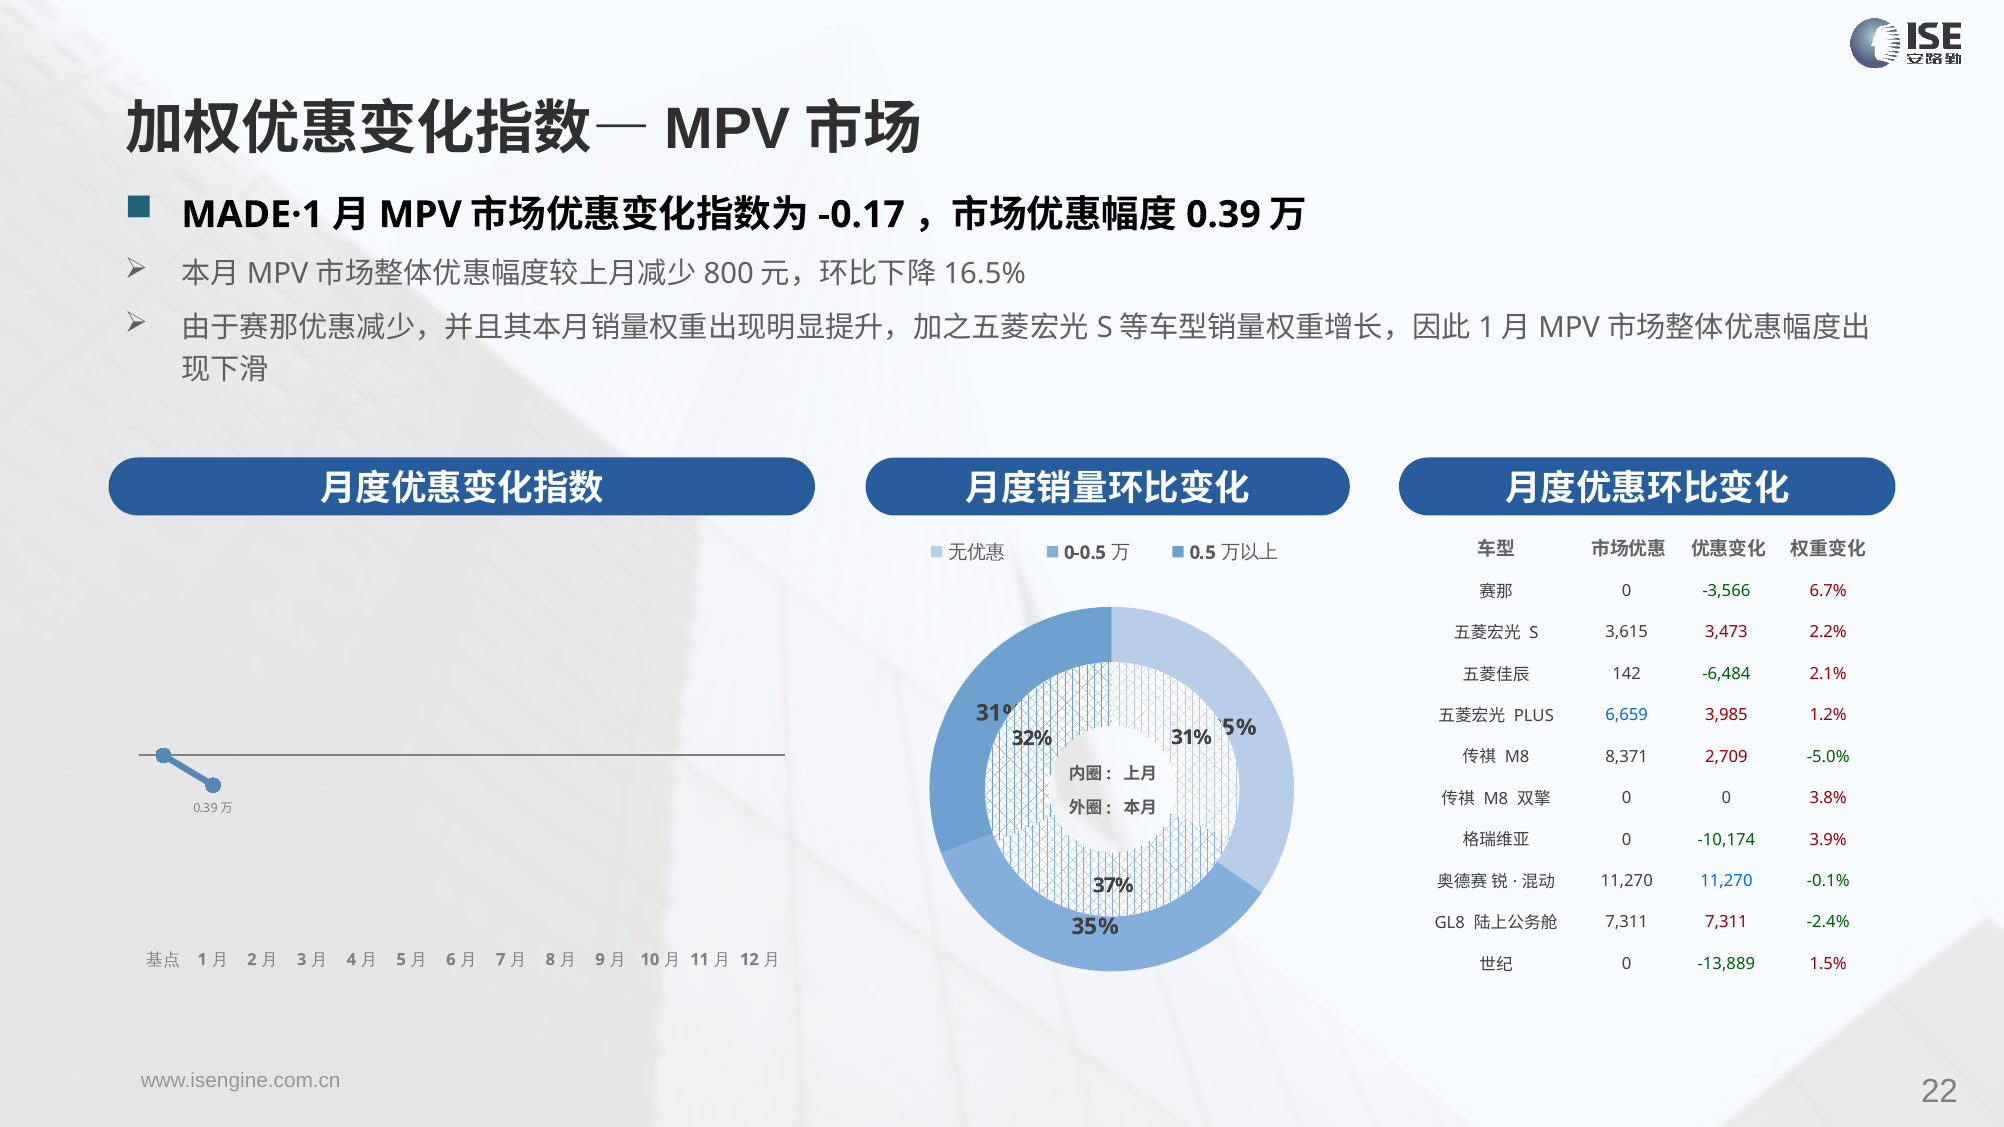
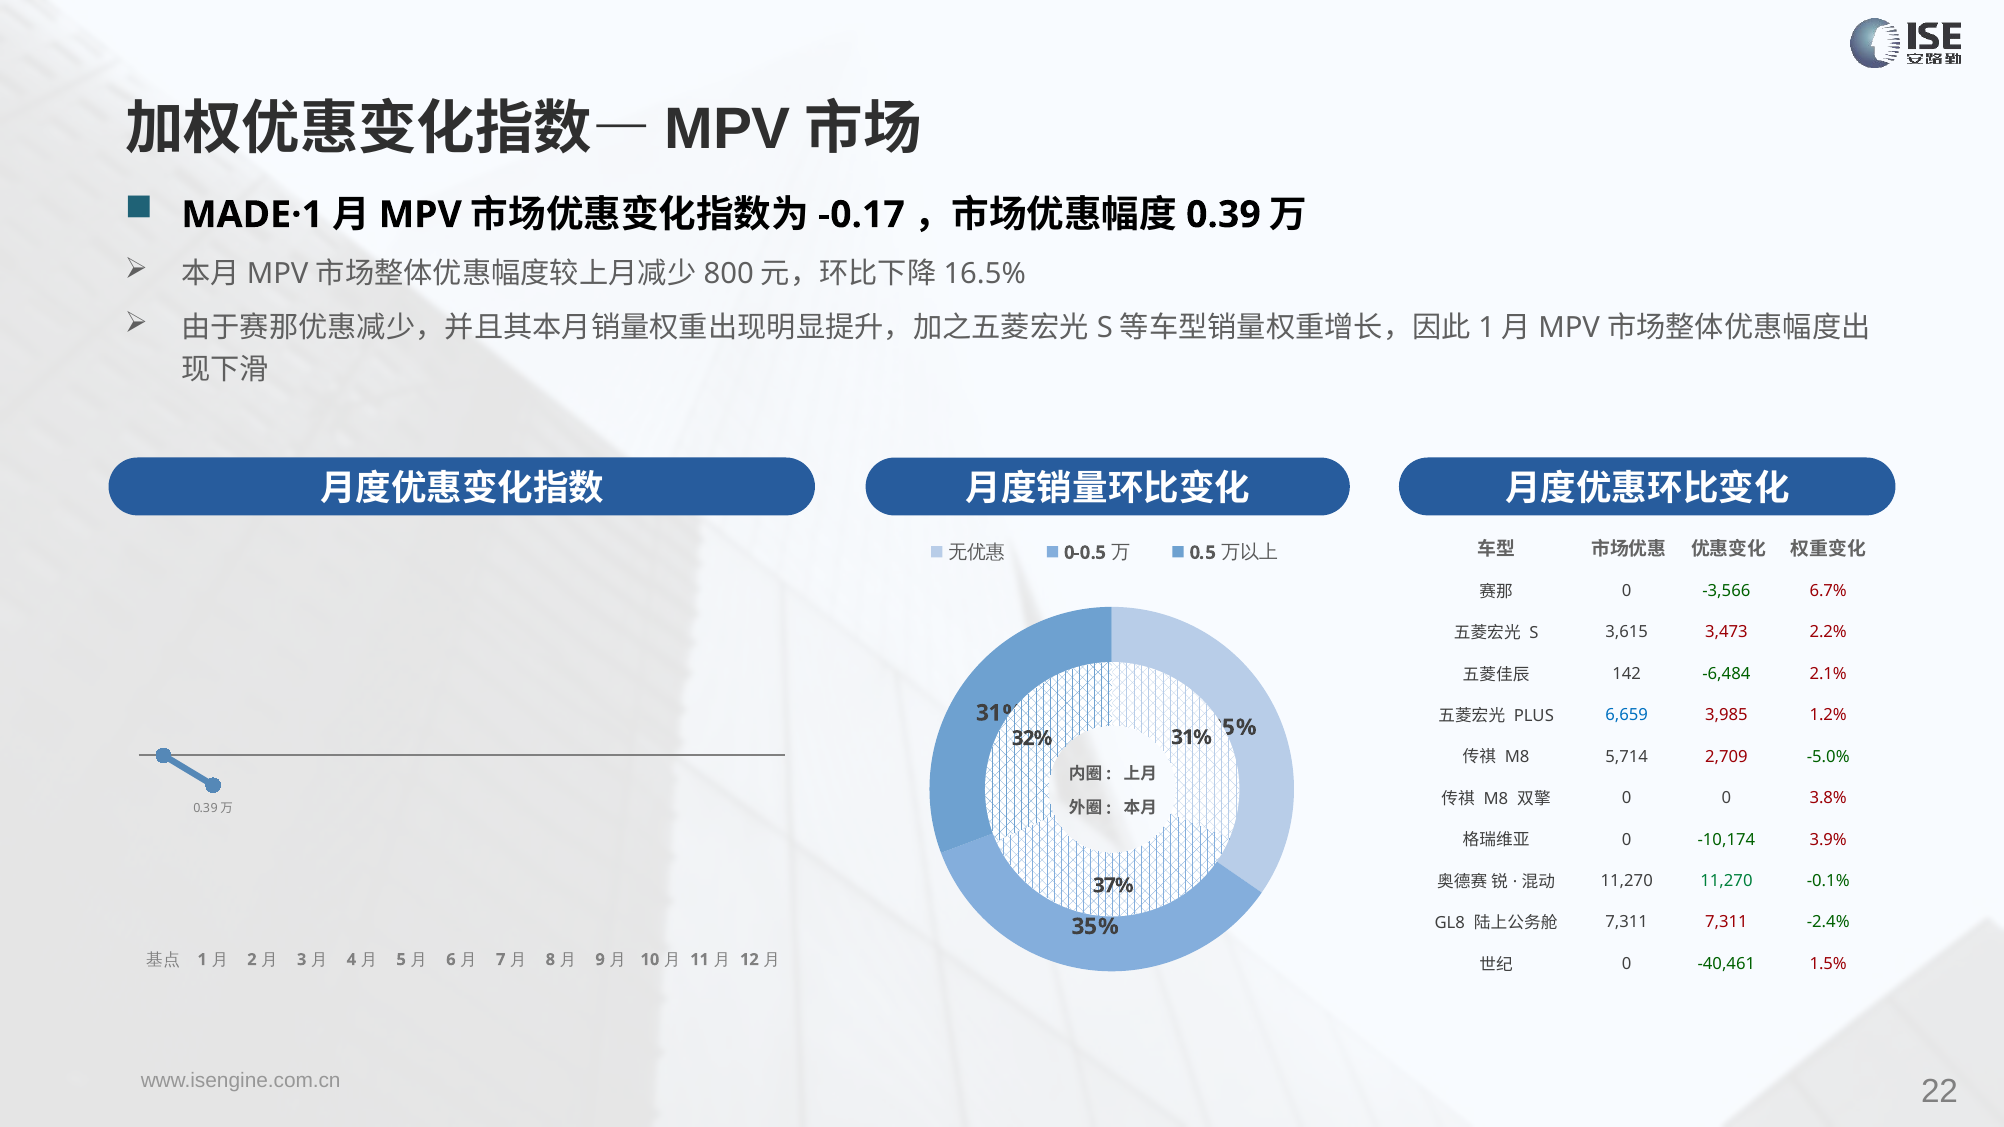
8,371: 8,371 -> 5,714 (1627, 757)
11,270 colour: blue -> green (1726, 881)
-13,889: -13,889 -> -40,461 (1726, 964)
